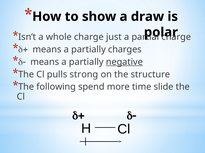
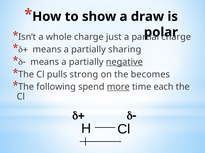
charges: charges -> sharing (125, 50)
structure: structure -> becomes (150, 75)
more underline: none -> present (118, 87)
slide: slide -> each (164, 87)
